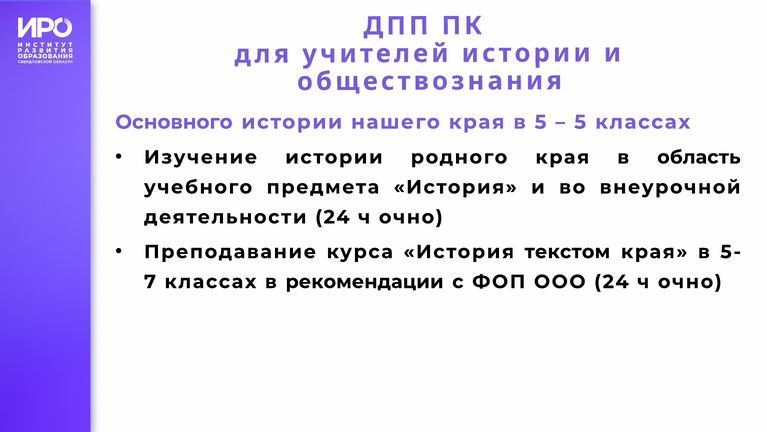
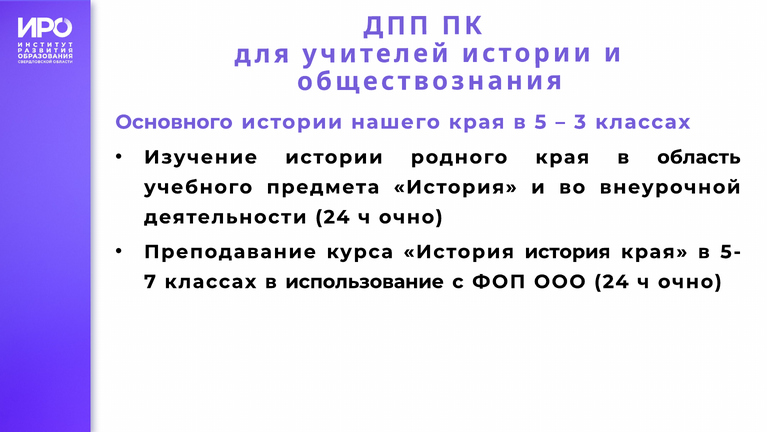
5: 5 -> 3 (580, 122)
История текстом: текстом -> история (568, 252)
рекомендации: рекомендации -> использование (365, 281)
